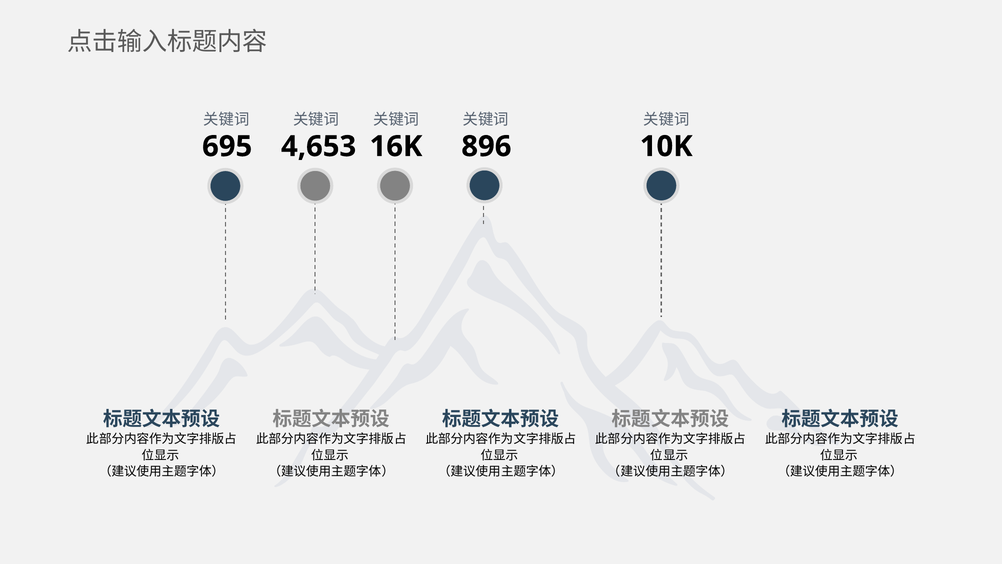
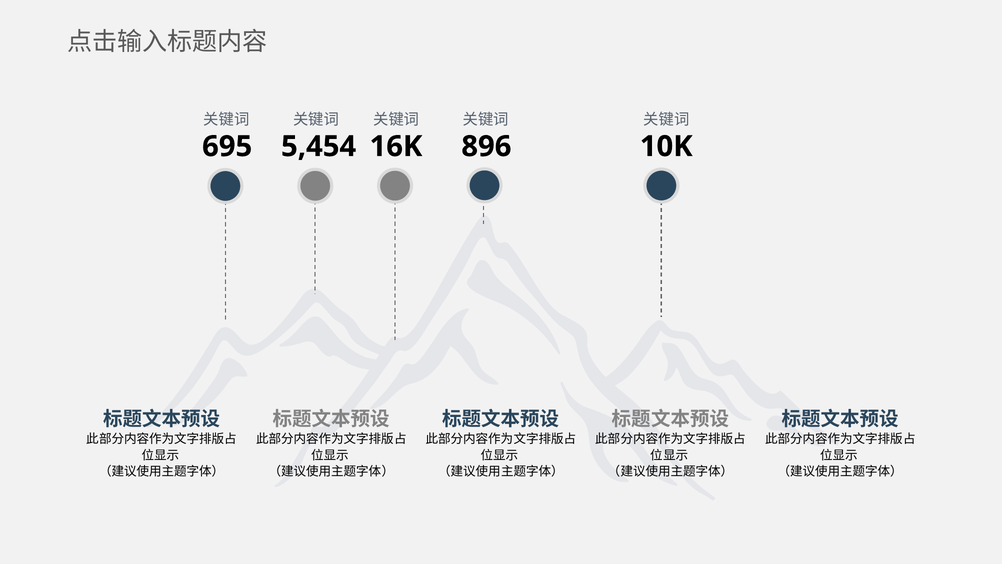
4,653: 4,653 -> 5,454 (319, 146)
